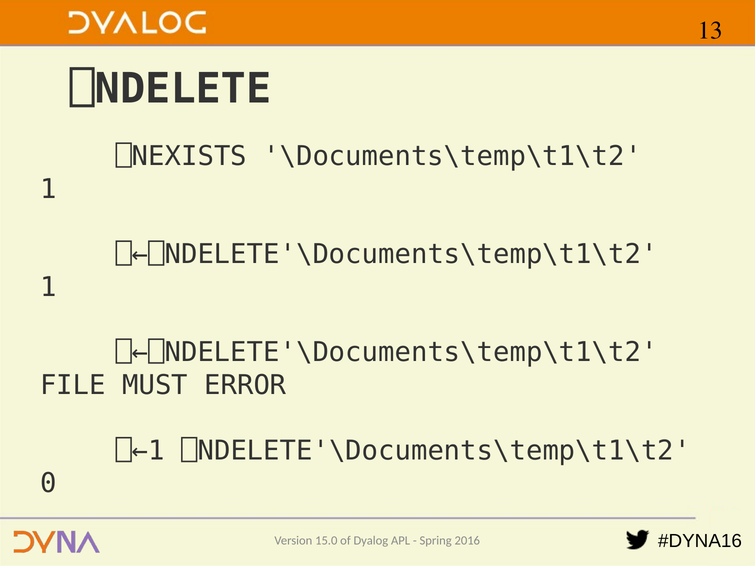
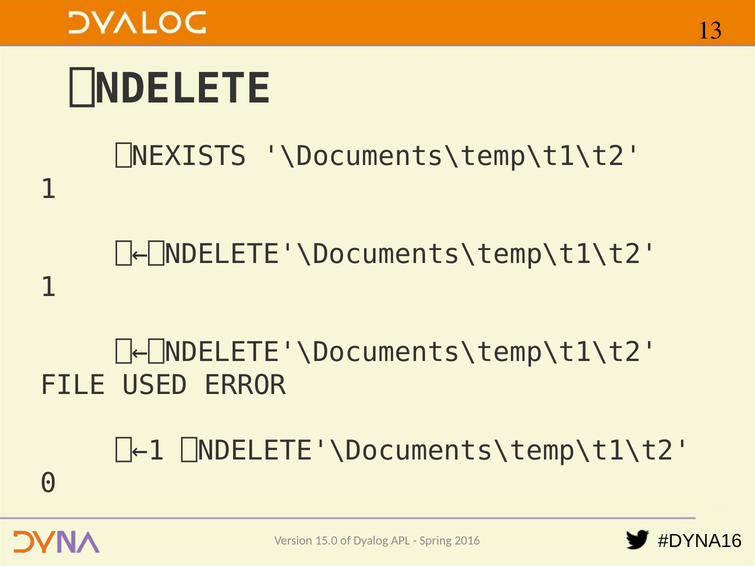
MUST: MUST -> USED (155, 385)
